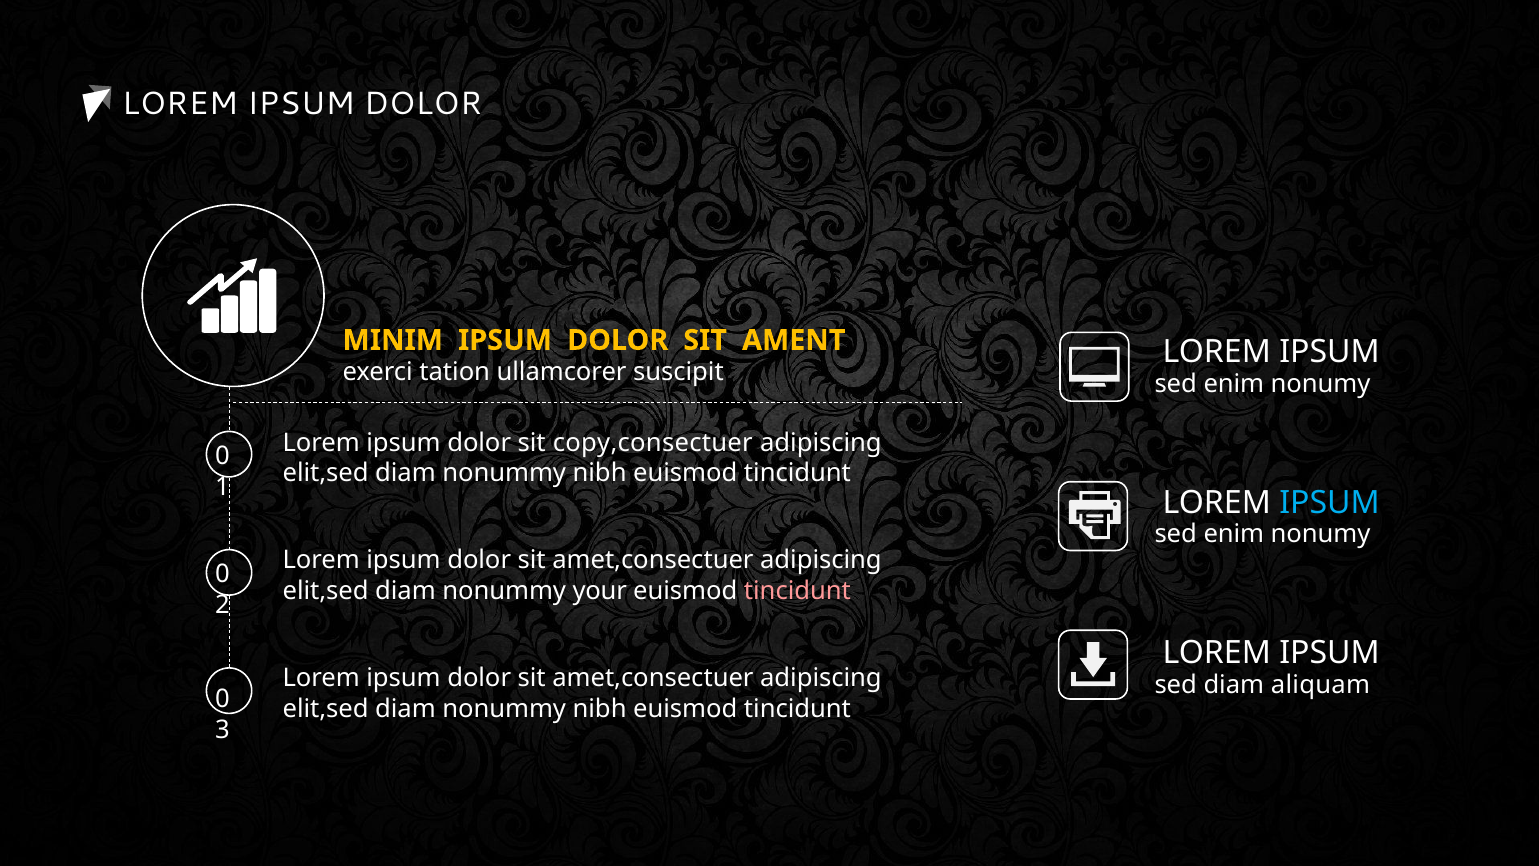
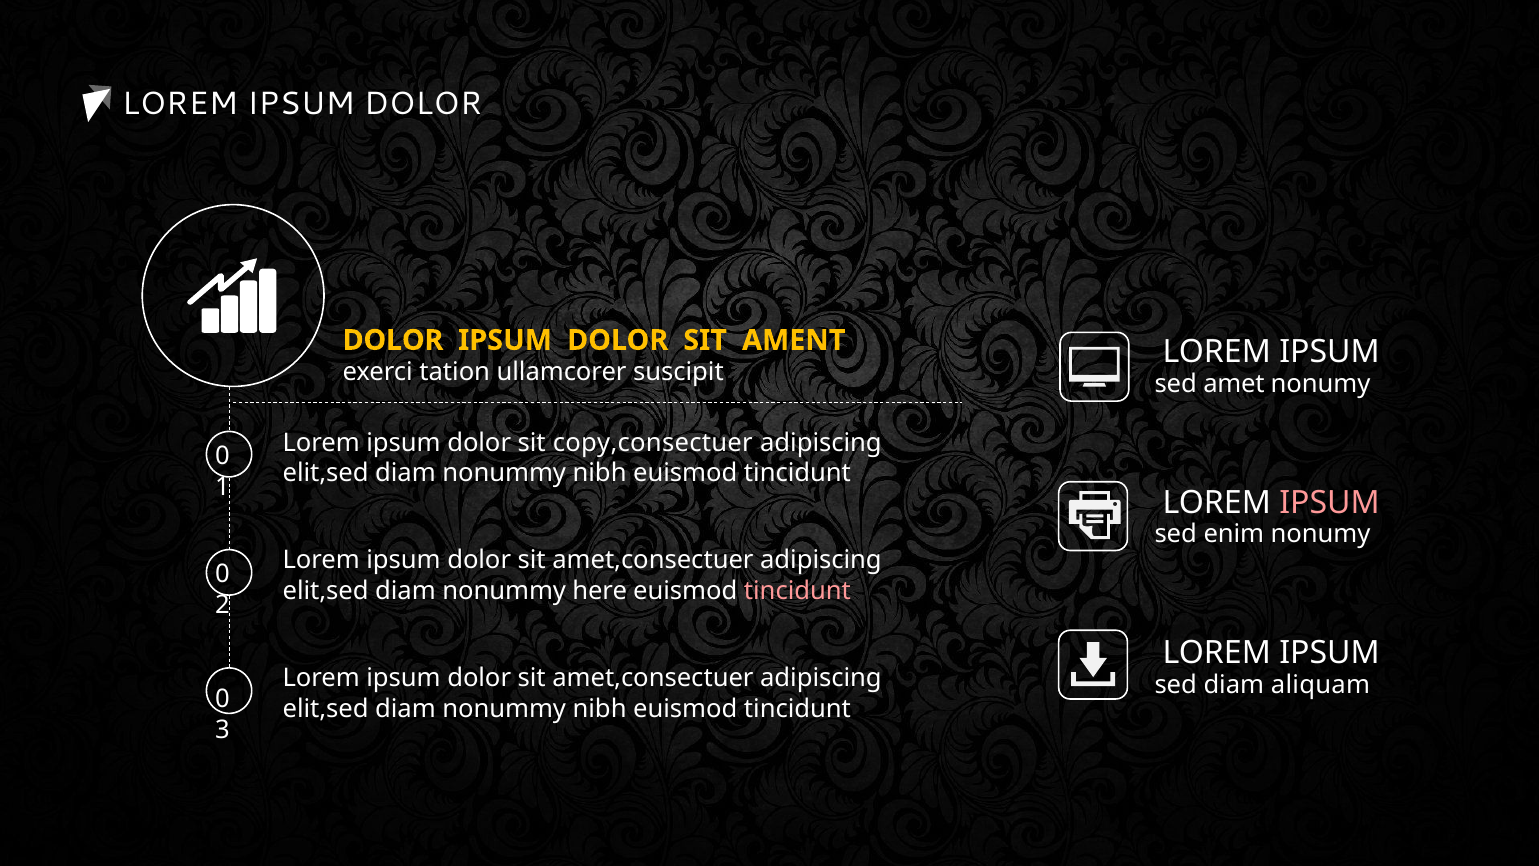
MINIM: MINIM -> DOLOR (393, 340)
enim: enim -> amet (1234, 384)
IPSUM colour: light blue -> pink (1330, 502)
your: your -> here (600, 591)
